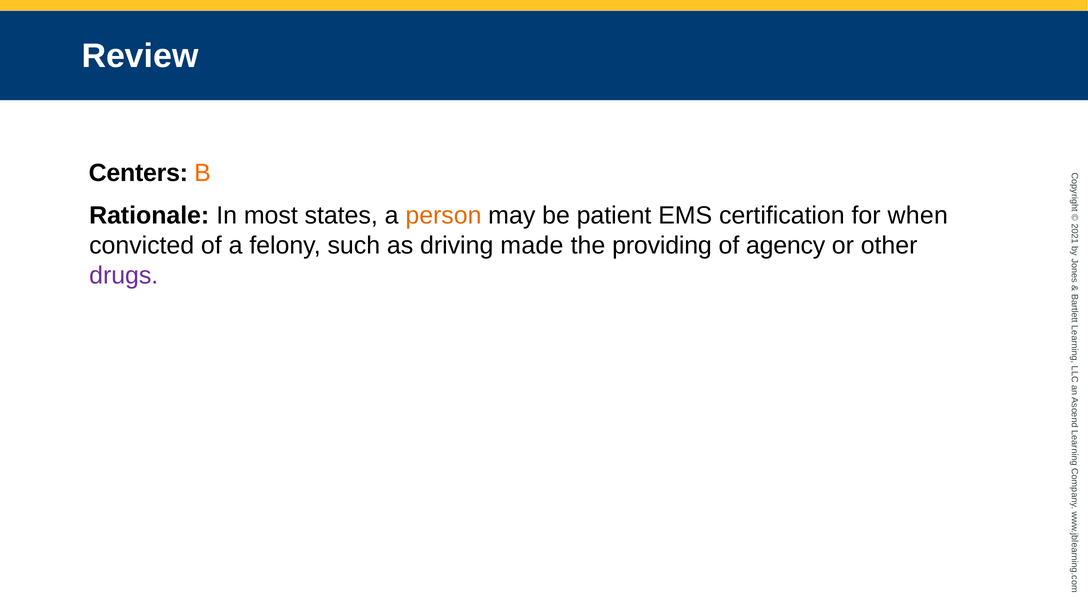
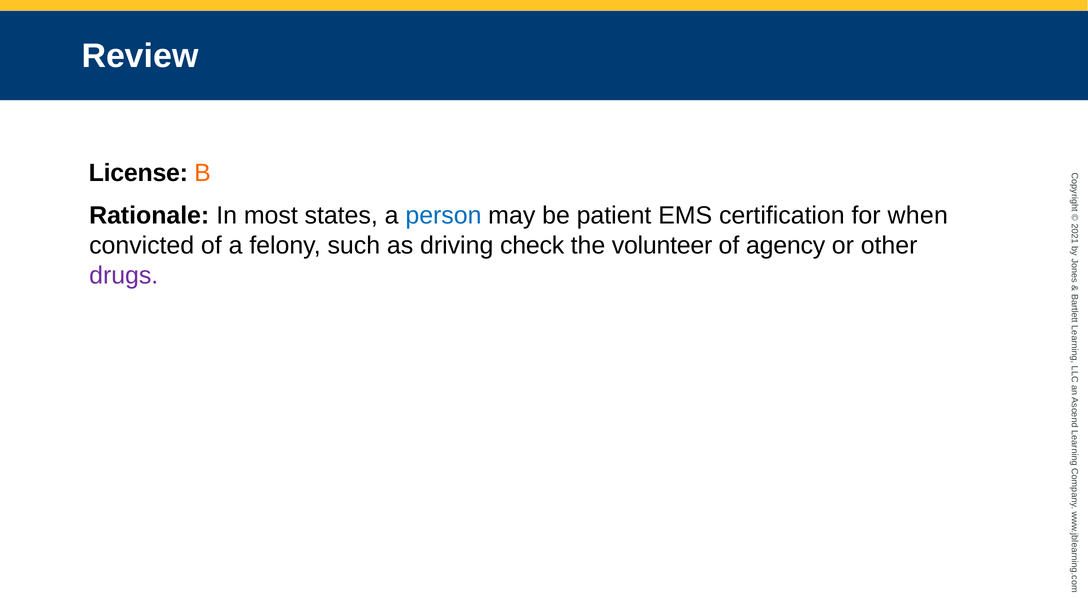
Centers: Centers -> License (138, 173)
person colour: orange -> blue (443, 216)
made: made -> check (532, 245)
providing: providing -> volunteer (662, 245)
